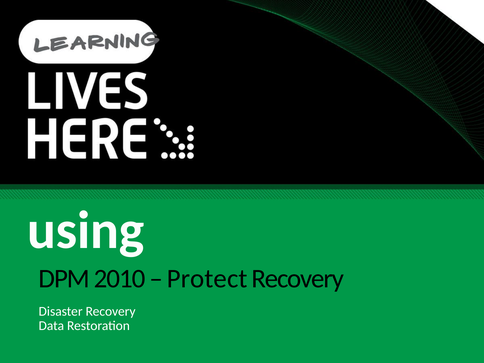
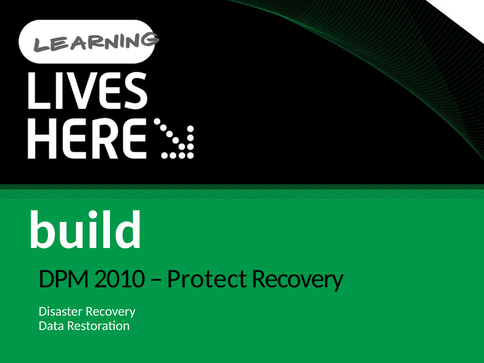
using: using -> build (85, 231)
